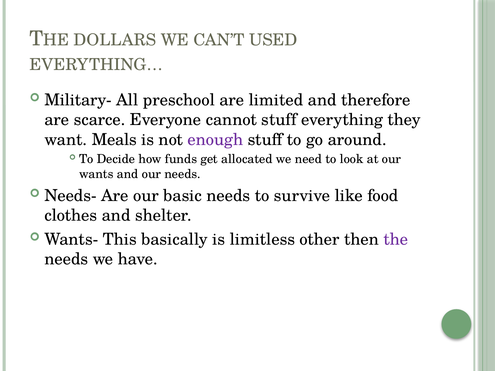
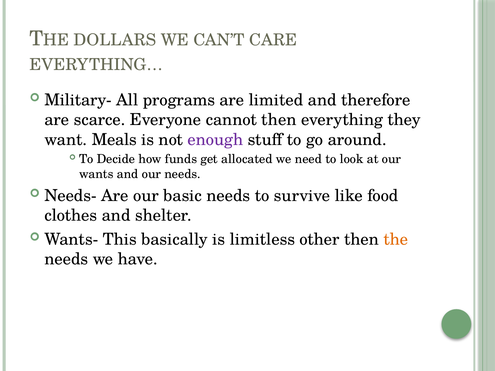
USED: USED -> CARE (273, 40)
preschool: preschool -> programs (179, 100)
cannot stuff: stuff -> then (279, 120)
the colour: purple -> orange (396, 240)
